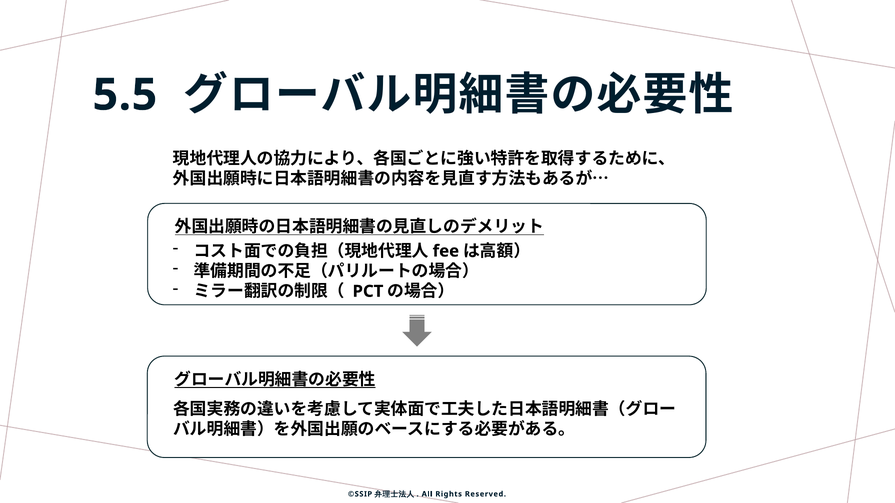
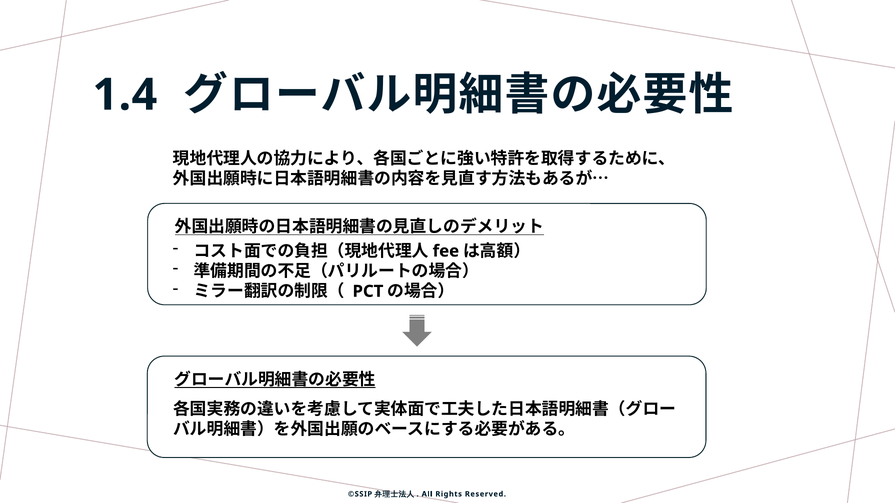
5.5: 5.5 -> 1.4 (125, 95)
